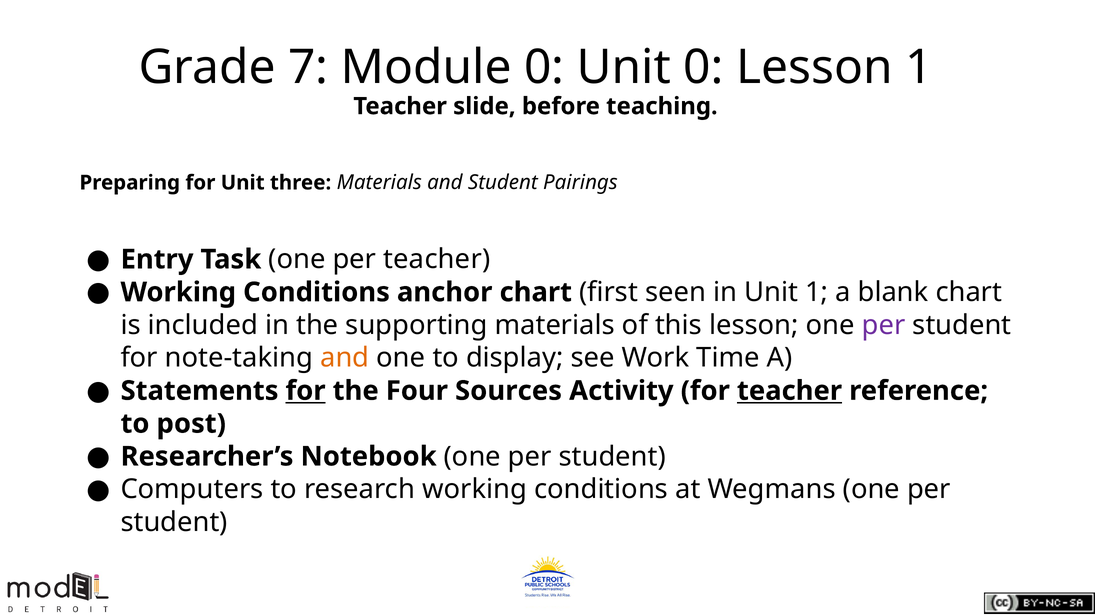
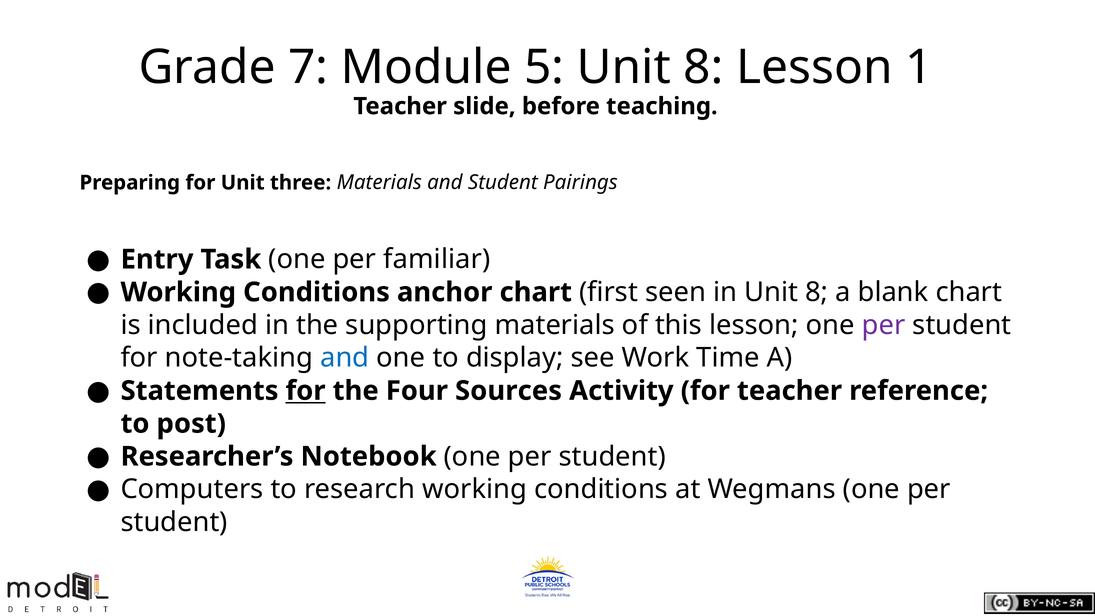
Module 0: 0 -> 5 (544, 67)
0: 0 -> 8 (704, 67)
per teacher: teacher -> familiar (437, 259)
in Unit 1: 1 -> 8 (817, 292)
and colour: orange -> blue (345, 358)
teacher underline: present -> none (790, 391)
